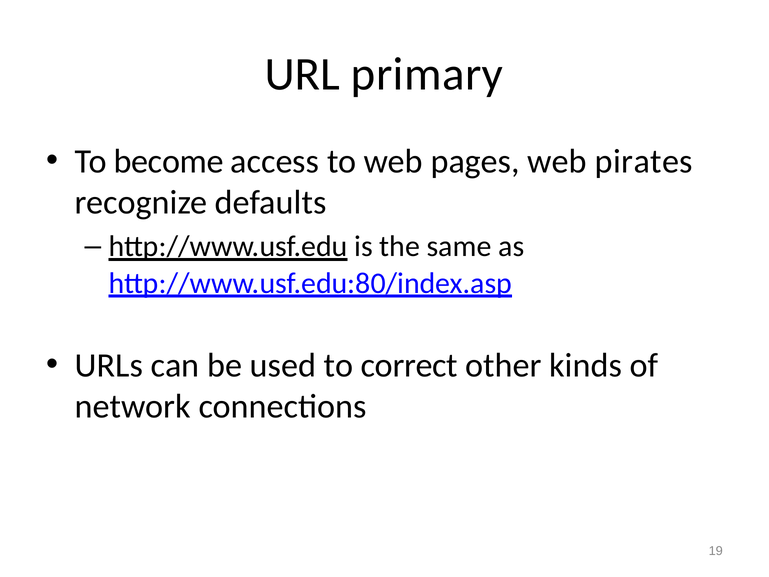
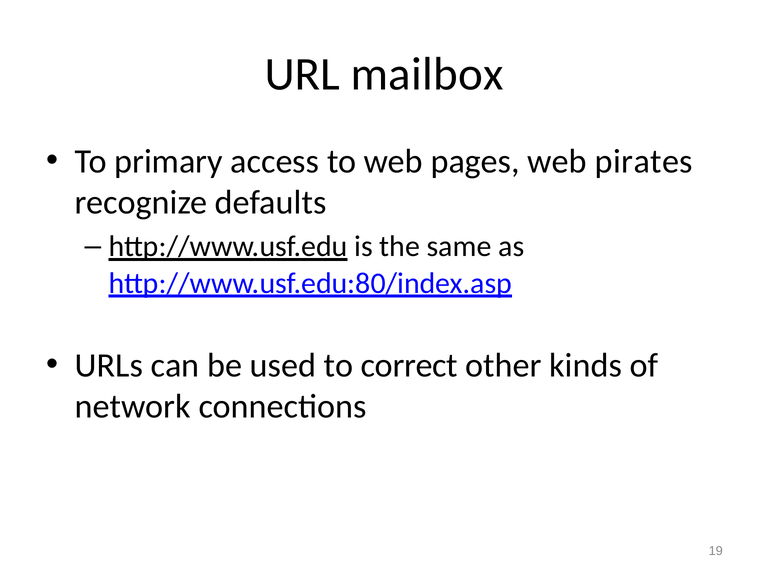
primary: primary -> mailbox (427, 74)
become: become -> primary (168, 161)
